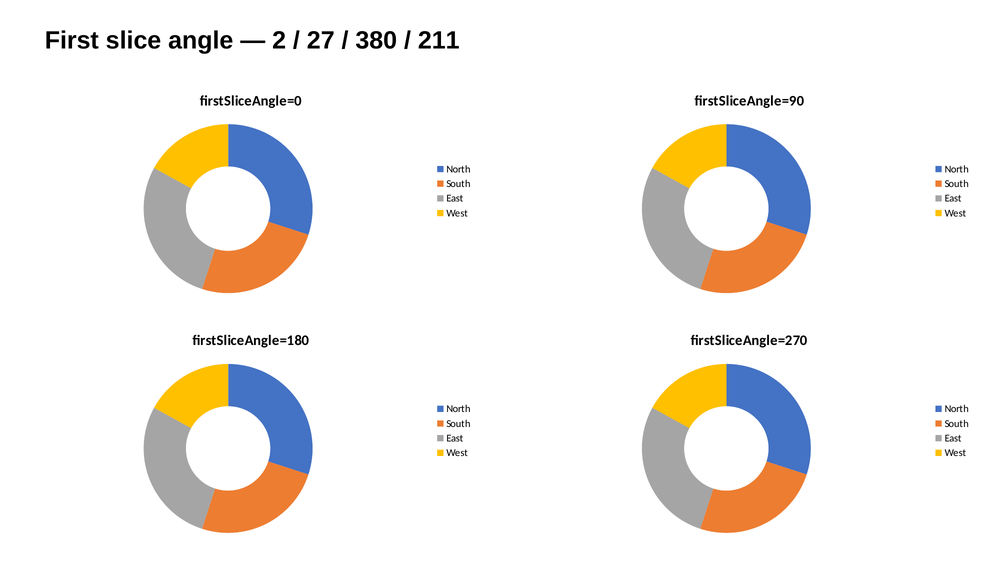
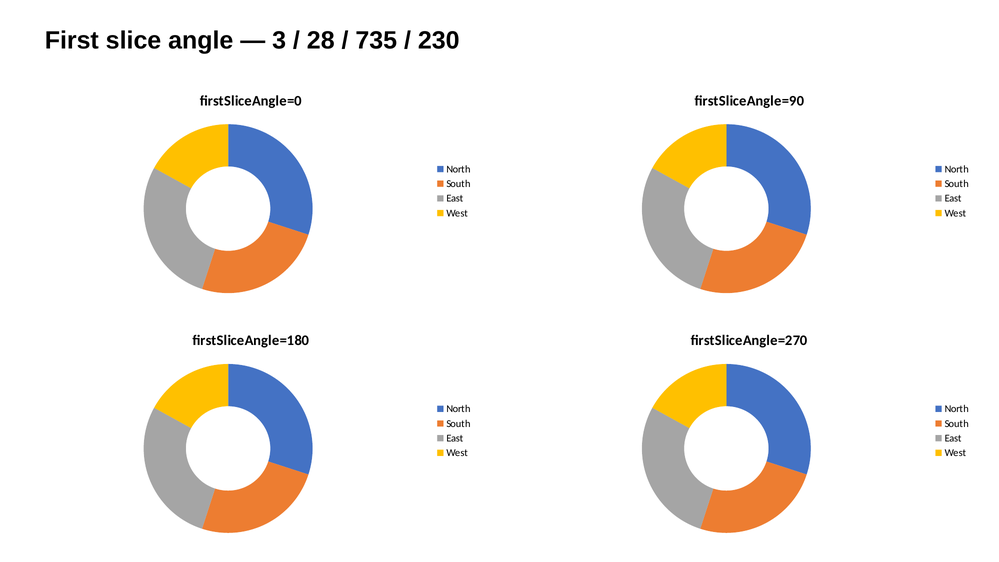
2: 2 -> 3 (279, 40)
27: 27 -> 28 (321, 40)
380: 380 -> 735 (376, 40)
211: 211 -> 230 (439, 40)
